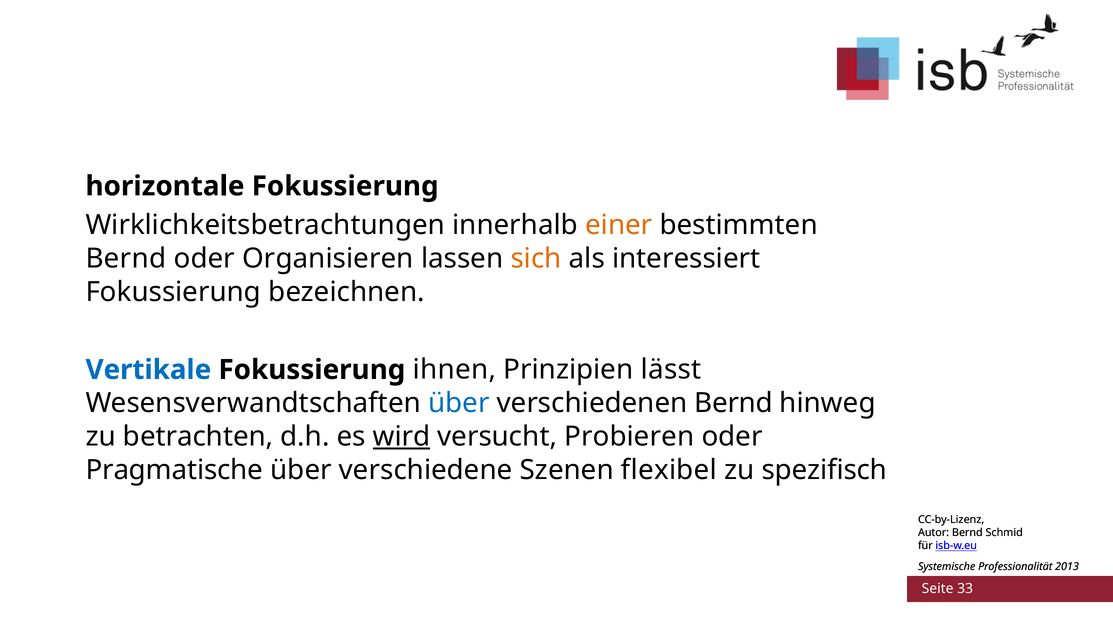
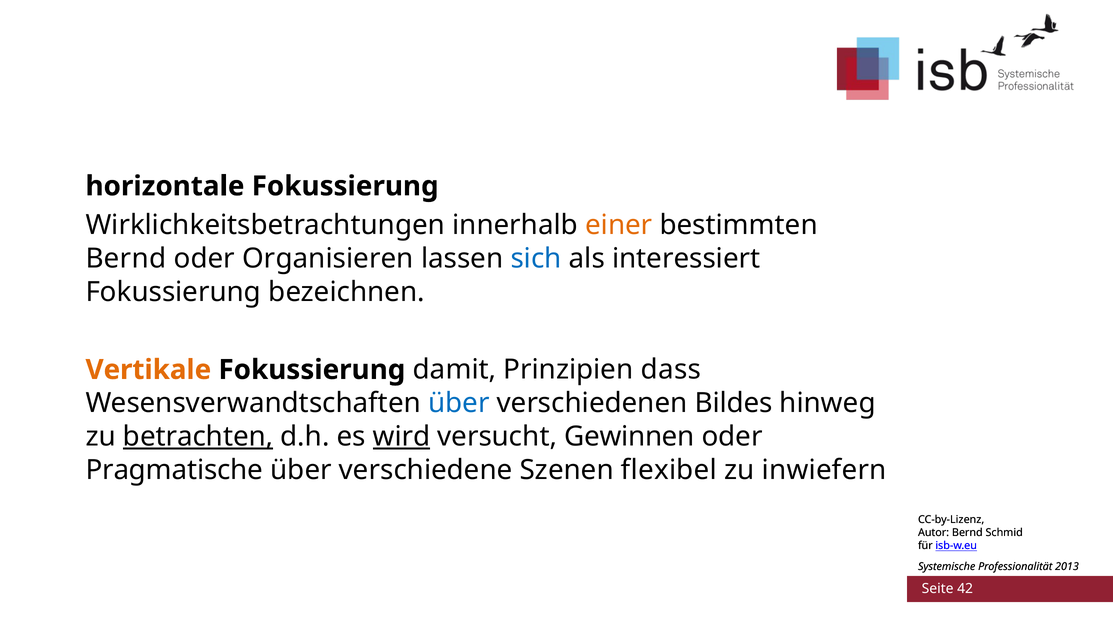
sich colour: orange -> blue (536, 259)
Vertikale colour: blue -> orange (148, 370)
ihnen: ihnen -> damit (455, 370)
lässt: lässt -> dass (671, 370)
verschiedenen Bernd: Bernd -> Bildes (734, 403)
betrachten underline: none -> present (198, 437)
Probieren: Probieren -> Gewinnen (629, 437)
spezifisch: spezifisch -> inwiefern (824, 470)
33: 33 -> 42 (965, 589)
